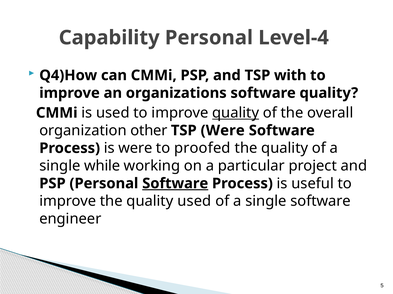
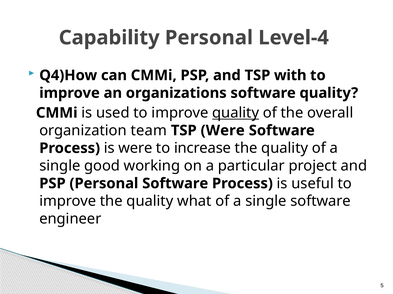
other: other -> team (149, 131)
proofed: proofed -> increase (203, 148)
while: while -> good (102, 166)
Software underline: present -> none (175, 184)
quality used: used -> what (194, 202)
